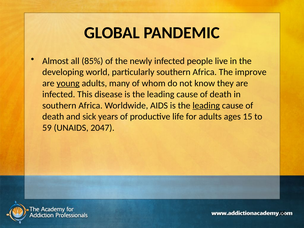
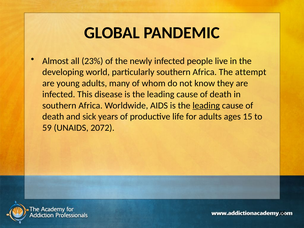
85%: 85% -> 23% (92, 61)
improve: improve -> attempt (251, 72)
young underline: present -> none (68, 83)
2047: 2047 -> 2072 (103, 128)
